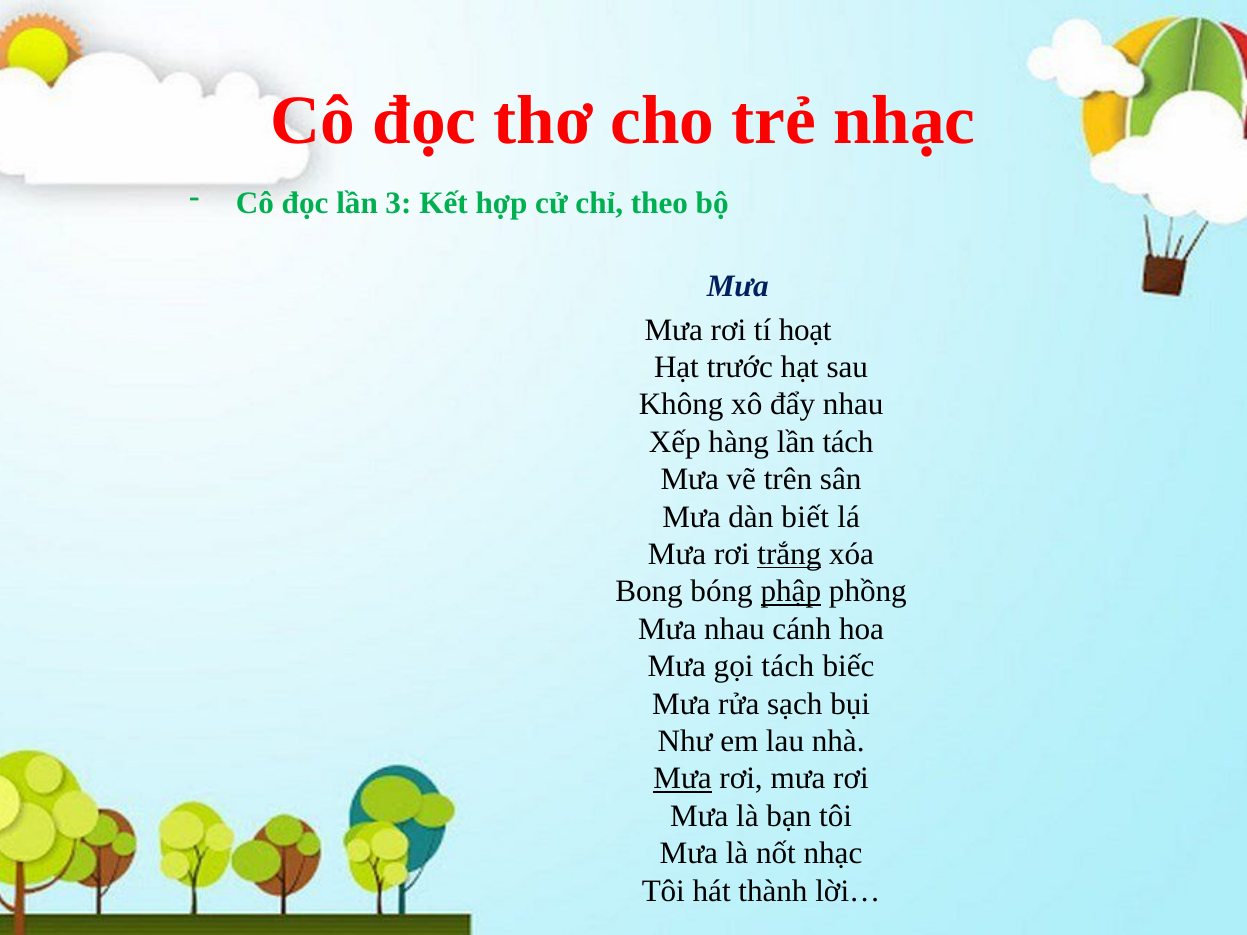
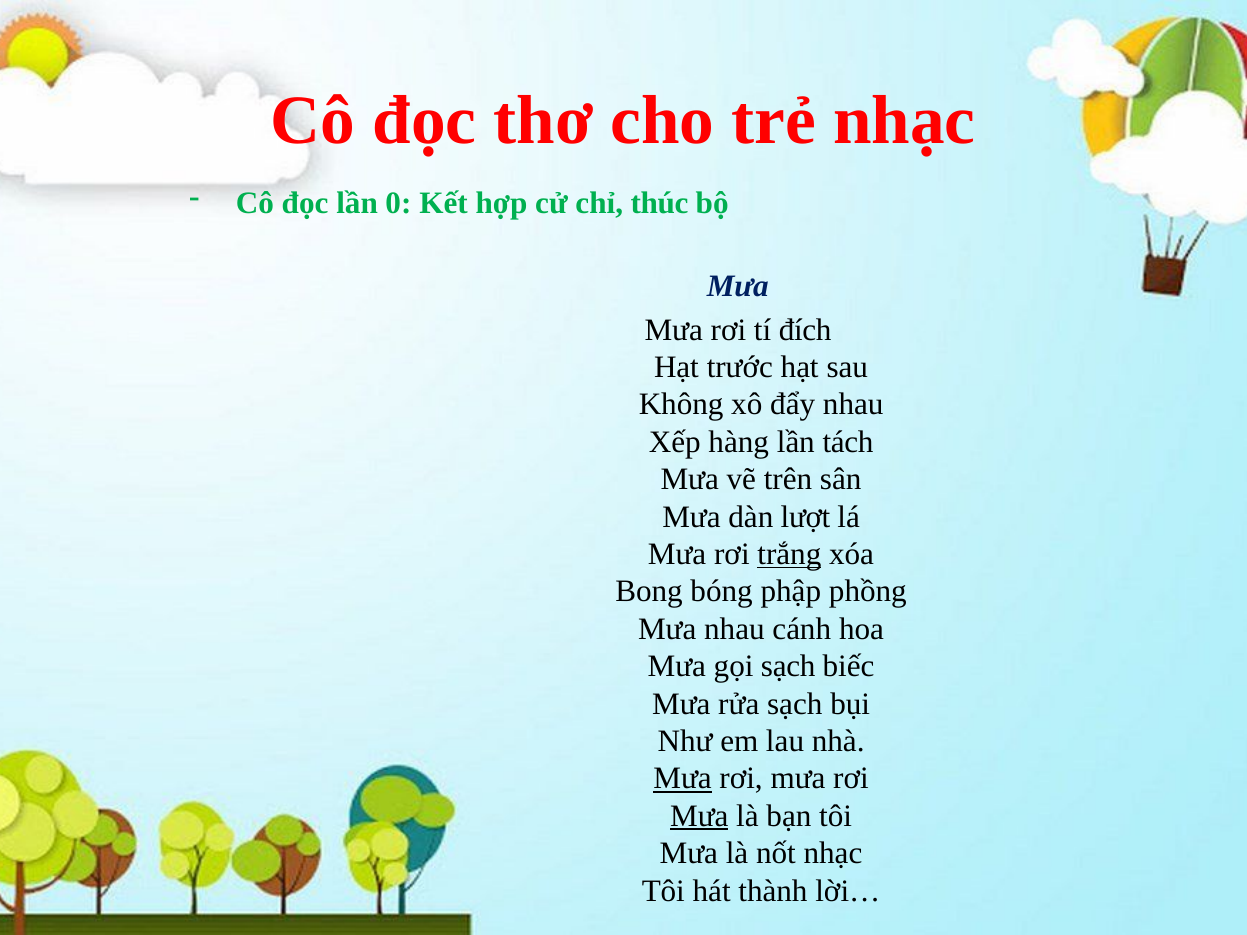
3: 3 -> 0 (398, 204)
theo: theo -> thúc (660, 204)
hoạt: hoạt -> đích (805, 330)
biết: biết -> lượt (806, 517)
phập underline: present -> none (791, 592)
gọi tách: tách -> sạch (788, 667)
Mưa underline: none -> present (699, 816)
